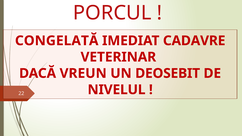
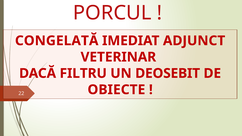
CADAVRE: CADAVRE -> ADJUNCT (194, 41)
VREUN: VREUN -> FILTRU (83, 73)
NIVELUL: NIVELUL -> OBIECTE (116, 90)
